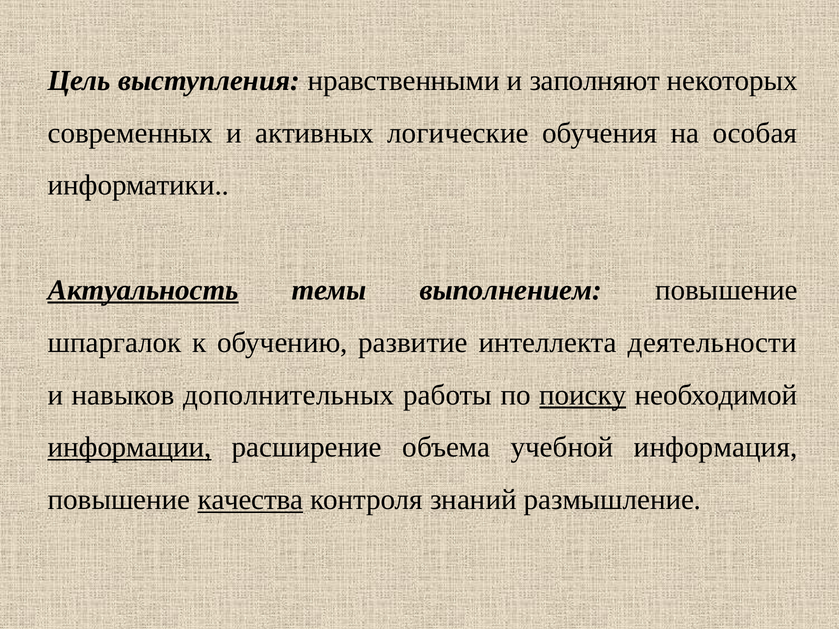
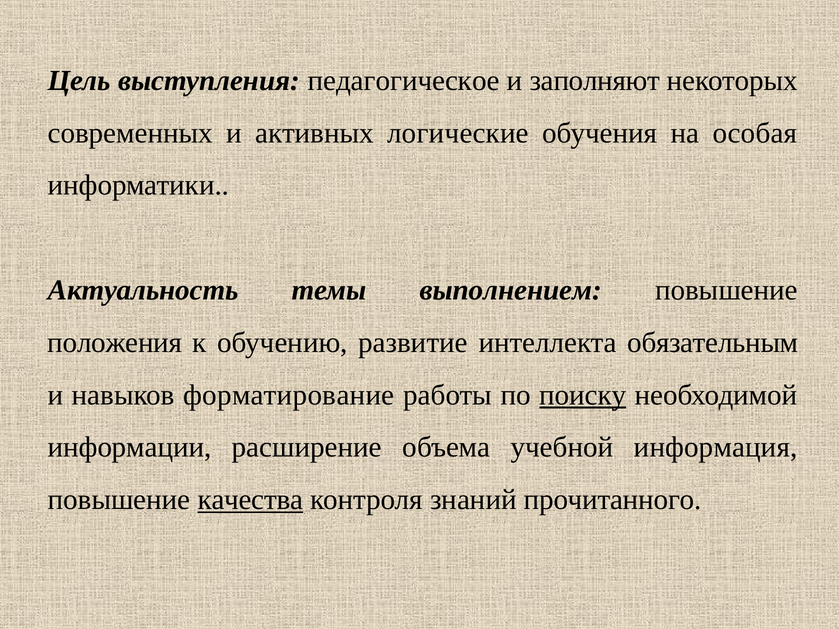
нравственными: нравственными -> педагогическое (404, 81)
Актуальность underline: present -> none (143, 290)
шпаргалок: шпаргалок -> положения (115, 343)
деятельности: деятельности -> обязательным (713, 343)
дополнительных: дополнительных -> форматирование (289, 395)
информации underline: present -> none (130, 447)
размышление: размышление -> прочитанного (613, 500)
